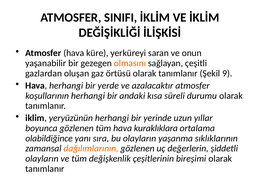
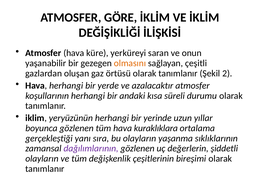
SINIFI: SINIFI -> GÖRE (121, 18)
9: 9 -> 2 (227, 73)
olabildiğince: olabildiğince -> gerçekleştiği (49, 138)
dağılımlarının colour: orange -> purple (91, 148)
